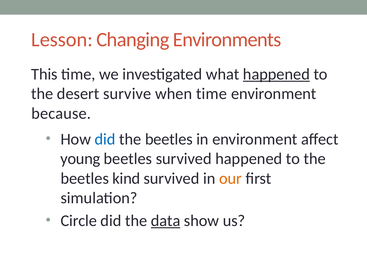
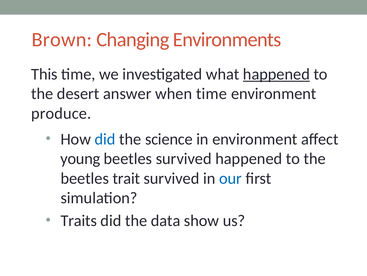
Lesson: Lesson -> Brown (62, 40)
survive: survive -> answer (127, 94)
because: because -> produce (61, 113)
beetles: beetles -> science (169, 139)
kind: kind -> trait (126, 178)
our colour: orange -> blue (230, 178)
Circle: Circle -> Traits (79, 220)
data underline: present -> none (166, 220)
